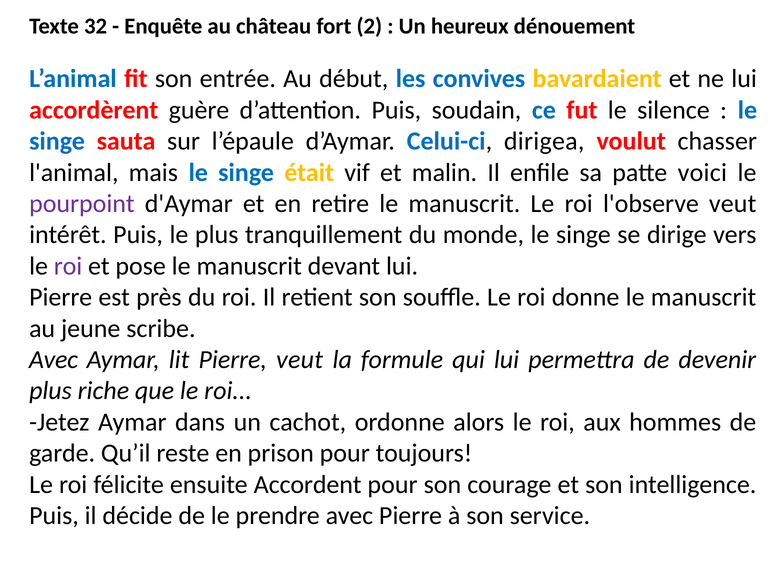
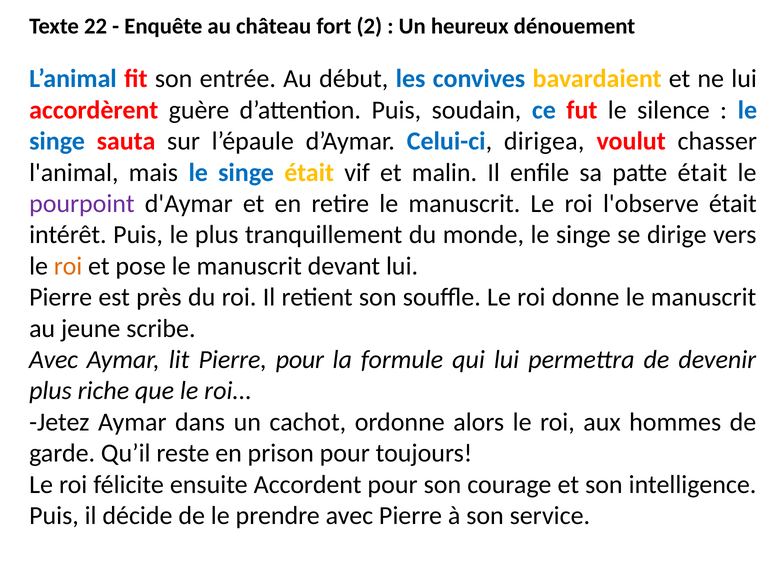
32: 32 -> 22 (96, 26)
patte voici: voici -> était (702, 173)
l'observe veut: veut -> était (733, 204)
roi colour: purple -> orange (68, 266)
Pierre veut: veut -> pour (300, 360)
